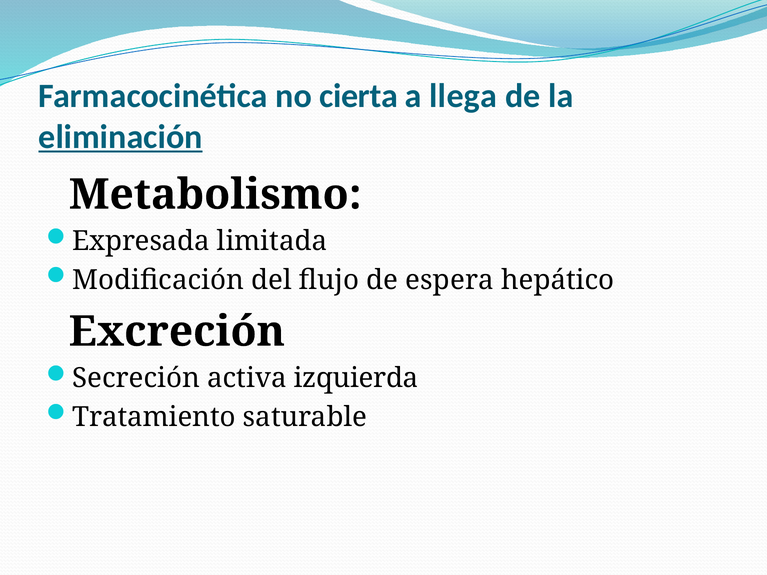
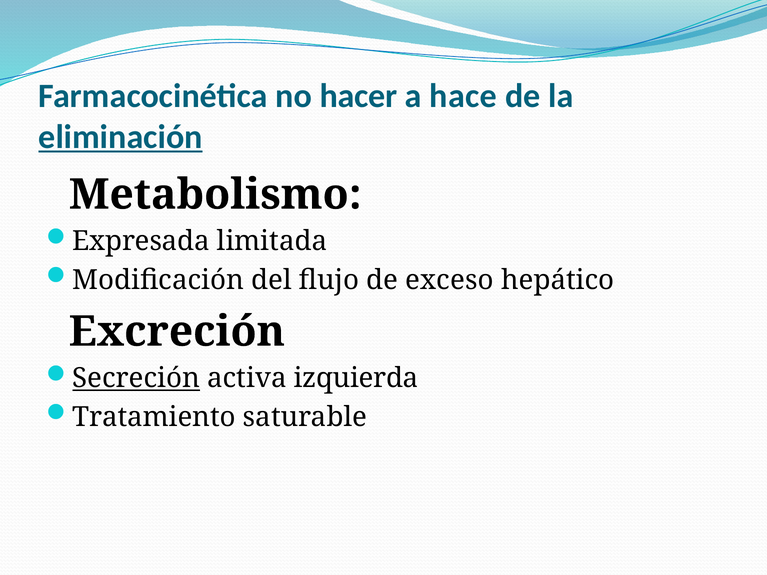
cierta: cierta -> hacer (359, 96)
llega: llega -> hace (463, 96)
espera: espera -> exceso (450, 280)
Secreción underline: none -> present (136, 378)
